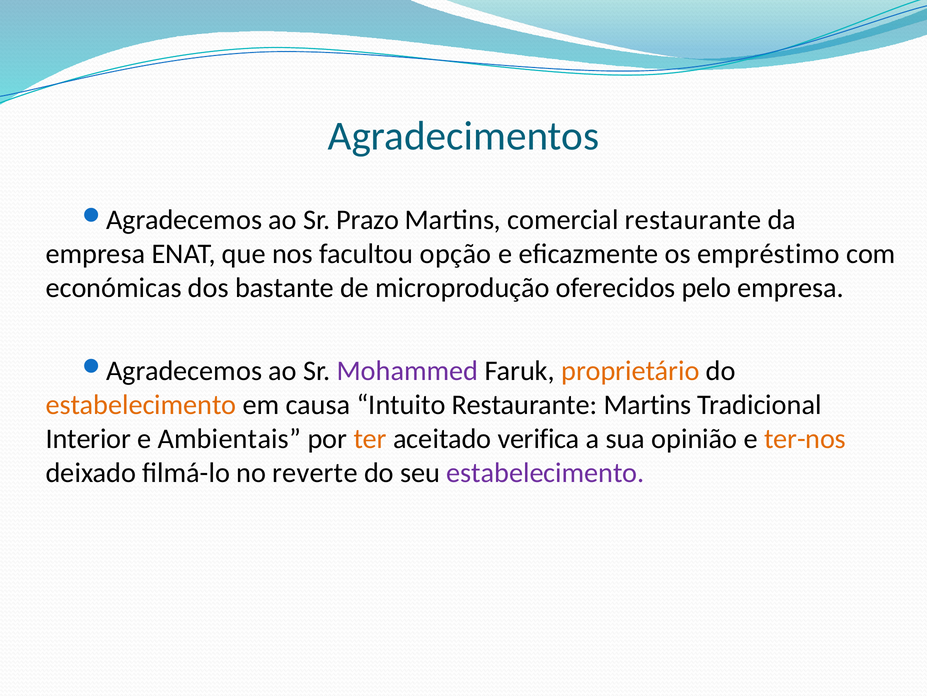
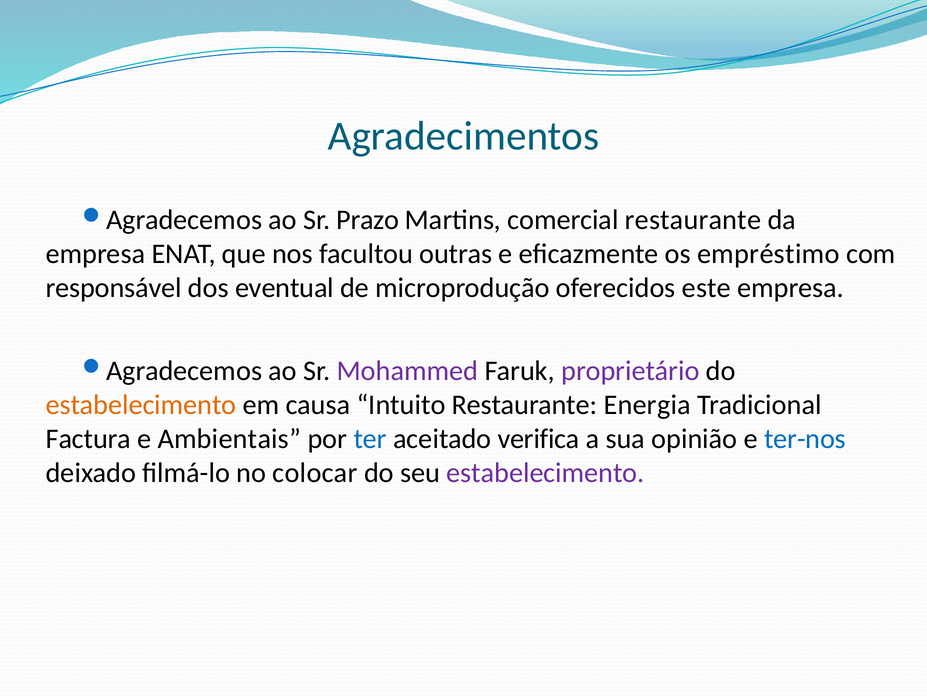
opção: opção -> outras (456, 254)
económicas: económicas -> responsável (114, 288)
bastante: bastante -> eventual (285, 288)
pelo: pelo -> este (706, 288)
proprietário colour: orange -> purple (630, 371)
Restaurante Martins: Martins -> Energia (647, 405)
Interior: Interior -> Factura (88, 439)
ter colour: orange -> blue (370, 439)
ter-nos colour: orange -> blue (805, 439)
reverte: reverte -> colocar (315, 473)
